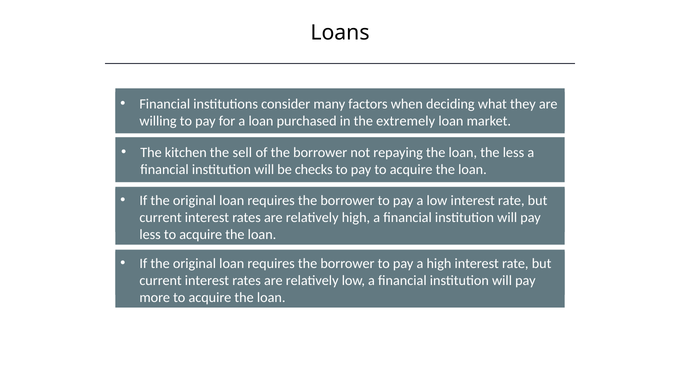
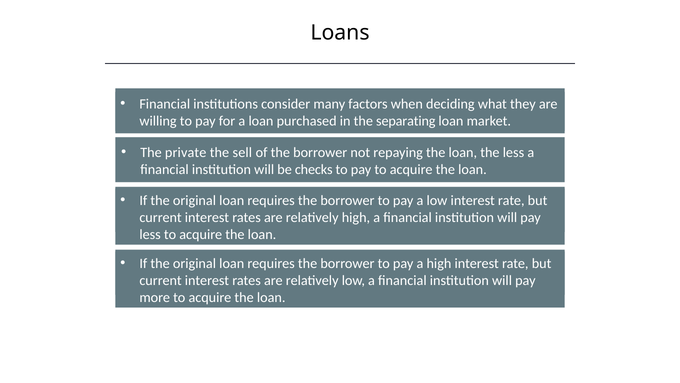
extremely: extremely -> separating (406, 121)
kitchen: kitchen -> private (186, 152)
